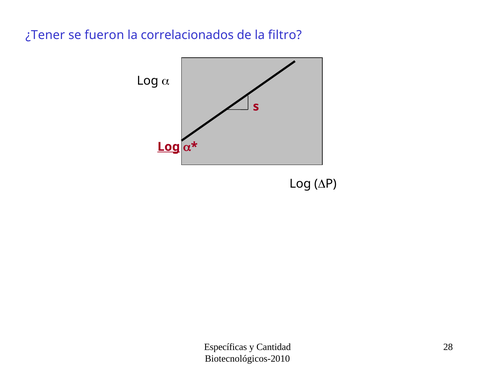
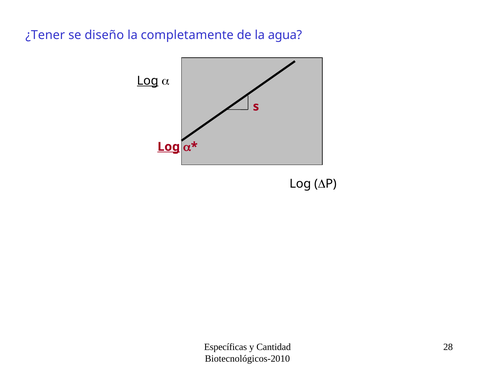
fueron: fueron -> diseño (104, 35)
correlacionados: correlacionados -> completamente (187, 35)
filtro: filtro -> agua (285, 35)
Log underline: none -> present (148, 81)
